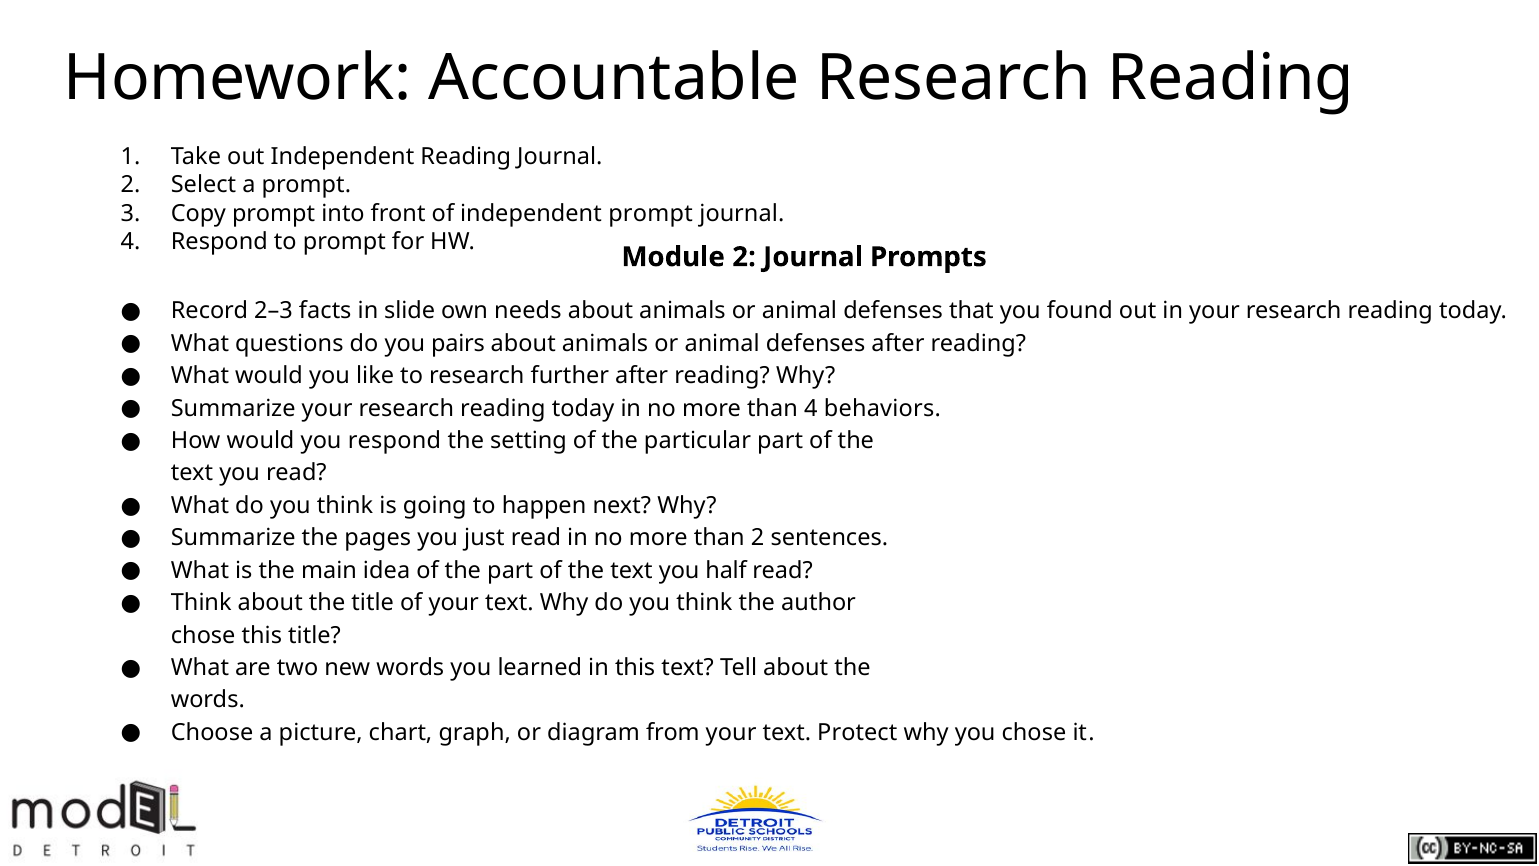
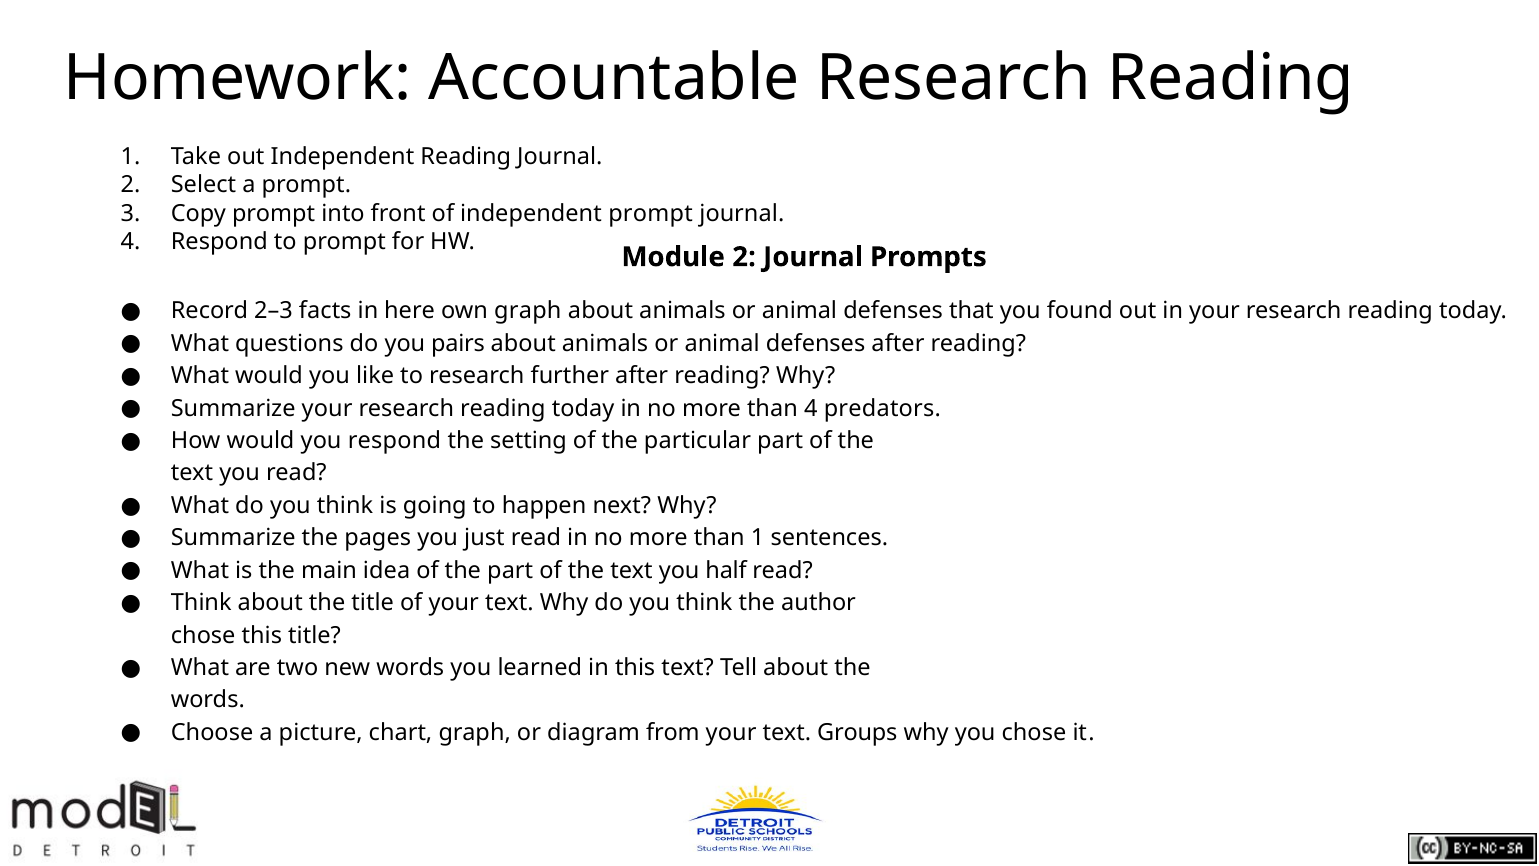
slide: slide -> here (410, 311)
own needs: needs -> graph (528, 311)
behaviors: behaviors -> predators (882, 408)
than 2: 2 -> 1 (758, 538)
Protect: Protect -> Groups (857, 732)
